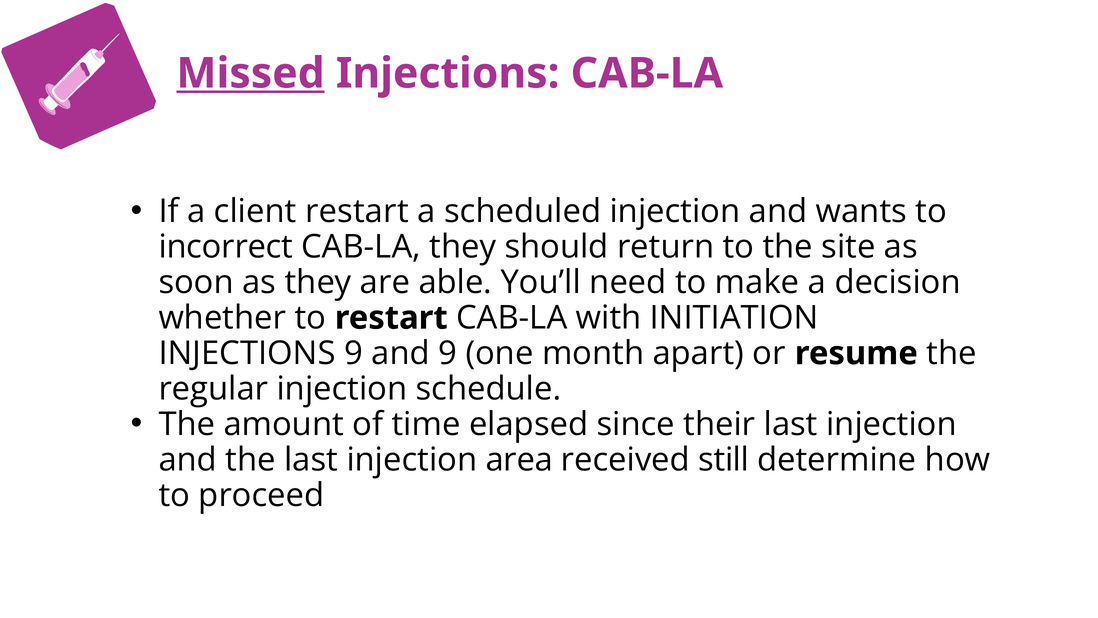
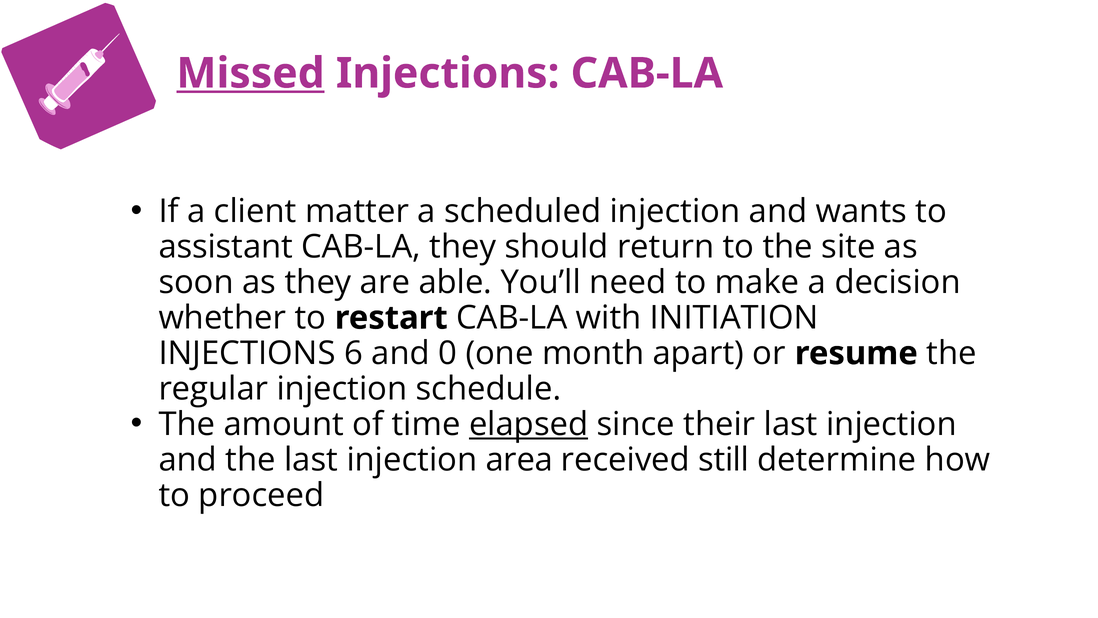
client restart: restart -> matter (357, 211)
incorrect: incorrect -> assistant (226, 247)
INJECTIONS 9: 9 -> 6 (353, 353)
and 9: 9 -> 0 (448, 353)
elapsed underline: none -> present (529, 424)
